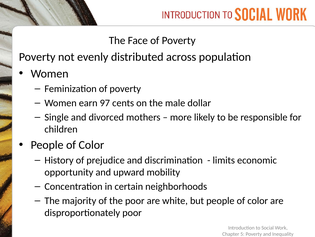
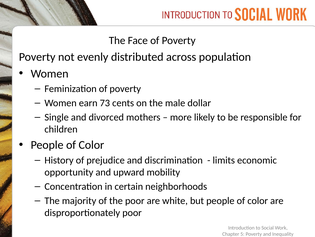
97: 97 -> 73 (105, 103)
